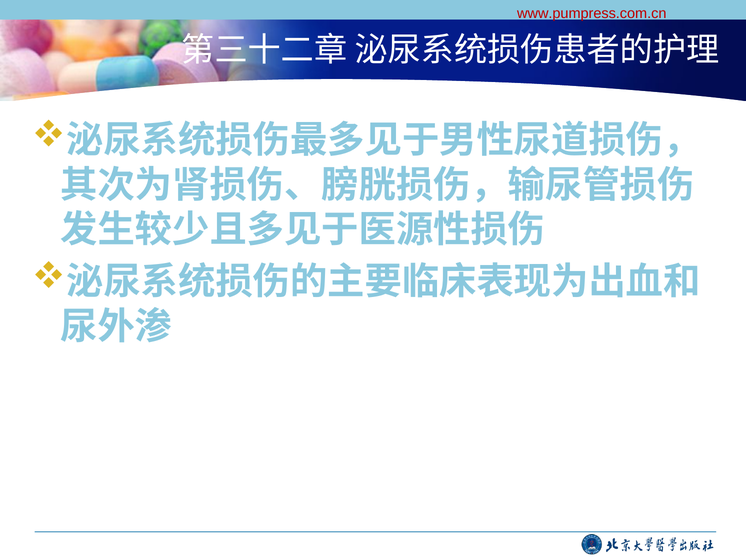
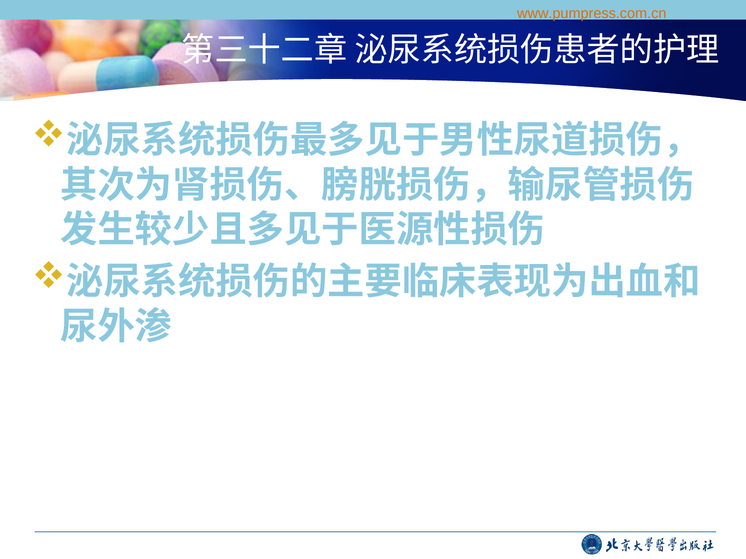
www.pumpress.com.cn colour: red -> orange (592, 13)
